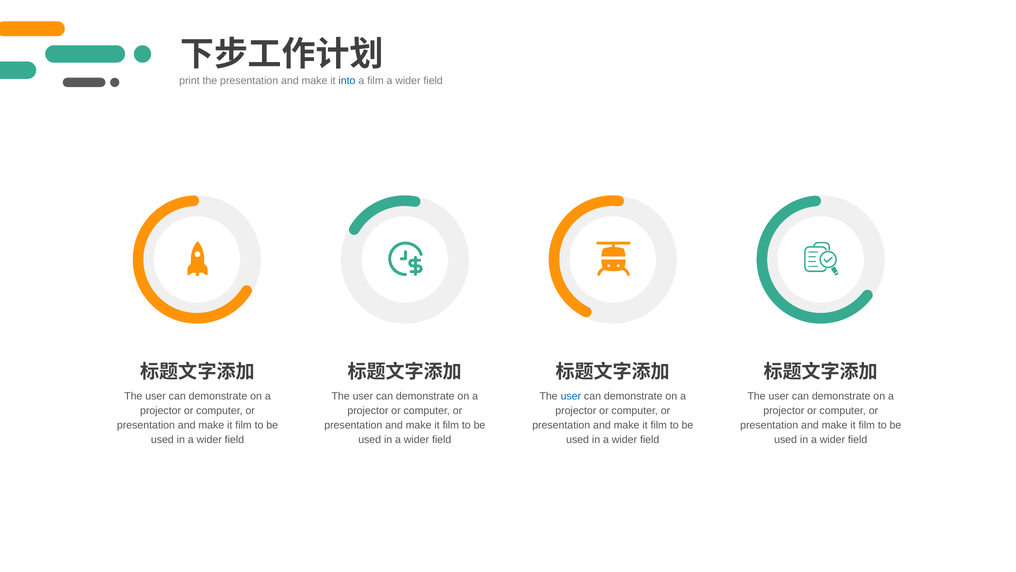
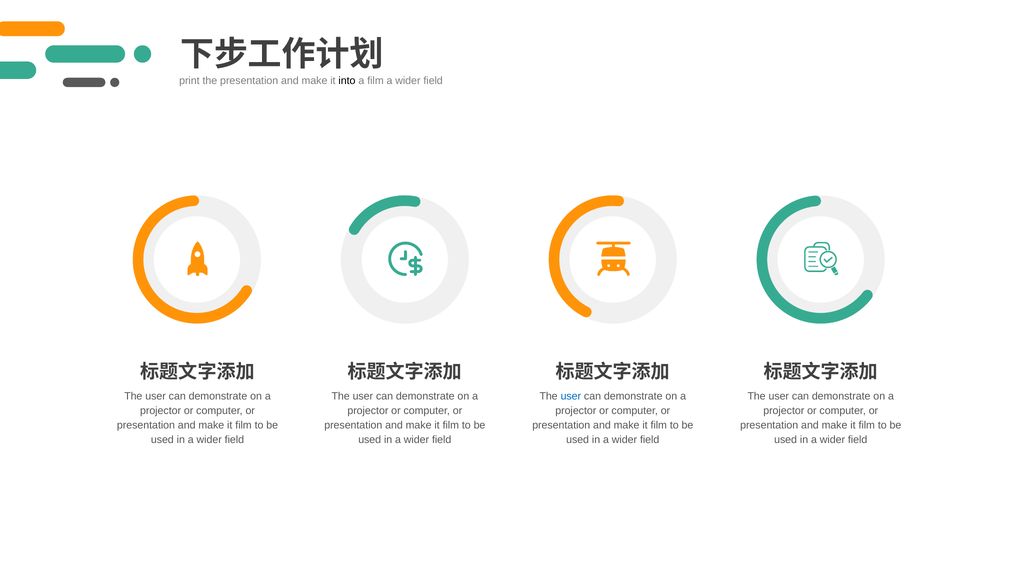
into colour: blue -> black (347, 80)
